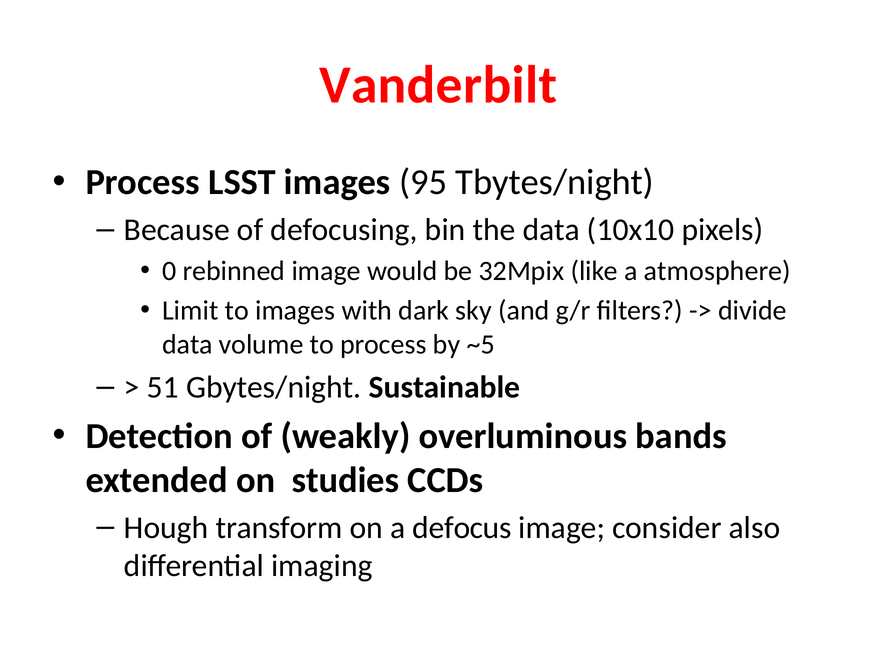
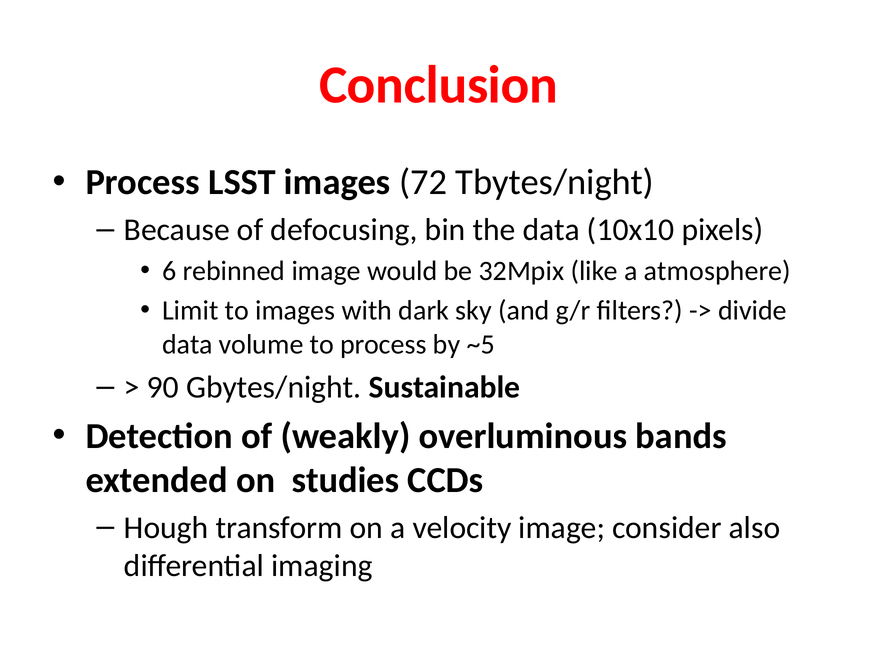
Vanderbilt: Vanderbilt -> Conclusion (438, 85)
95: 95 -> 72 (423, 182)
0: 0 -> 6 (169, 271)
51: 51 -> 90 (163, 387)
defocus: defocus -> velocity (462, 527)
